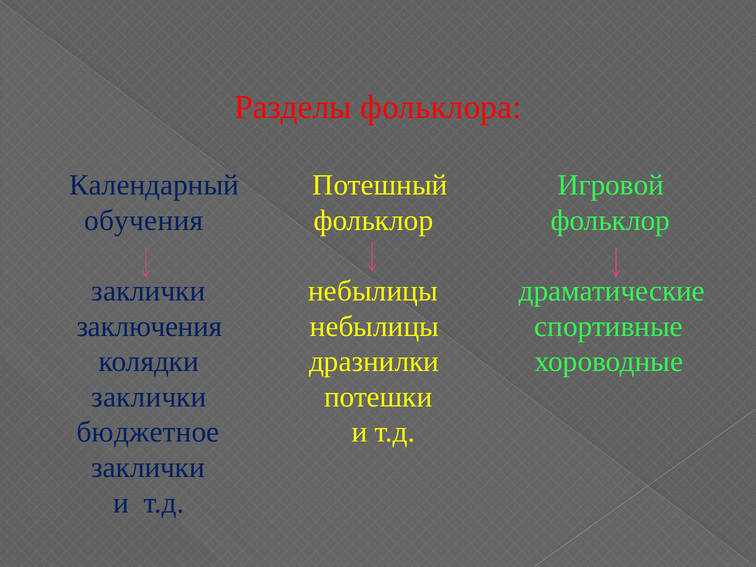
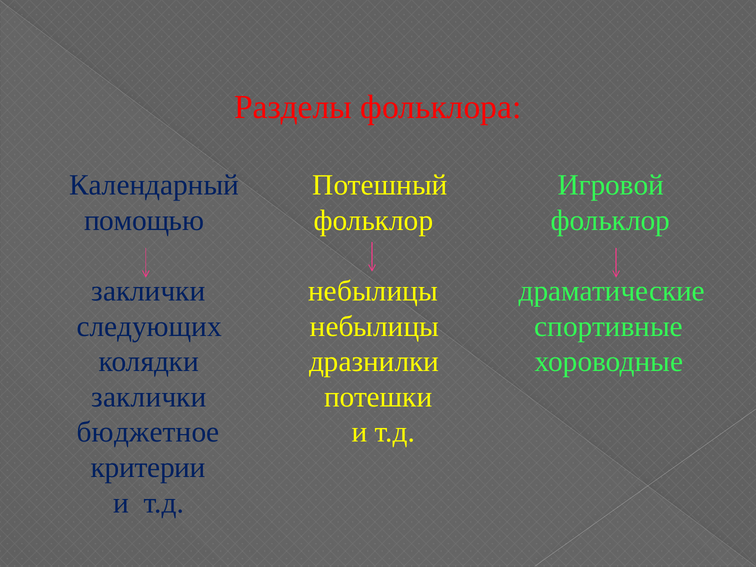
обучения: обучения -> помощью (144, 220)
заключения: заключения -> следующих (149, 326)
заклички: заклички -> критерии (148, 468)
